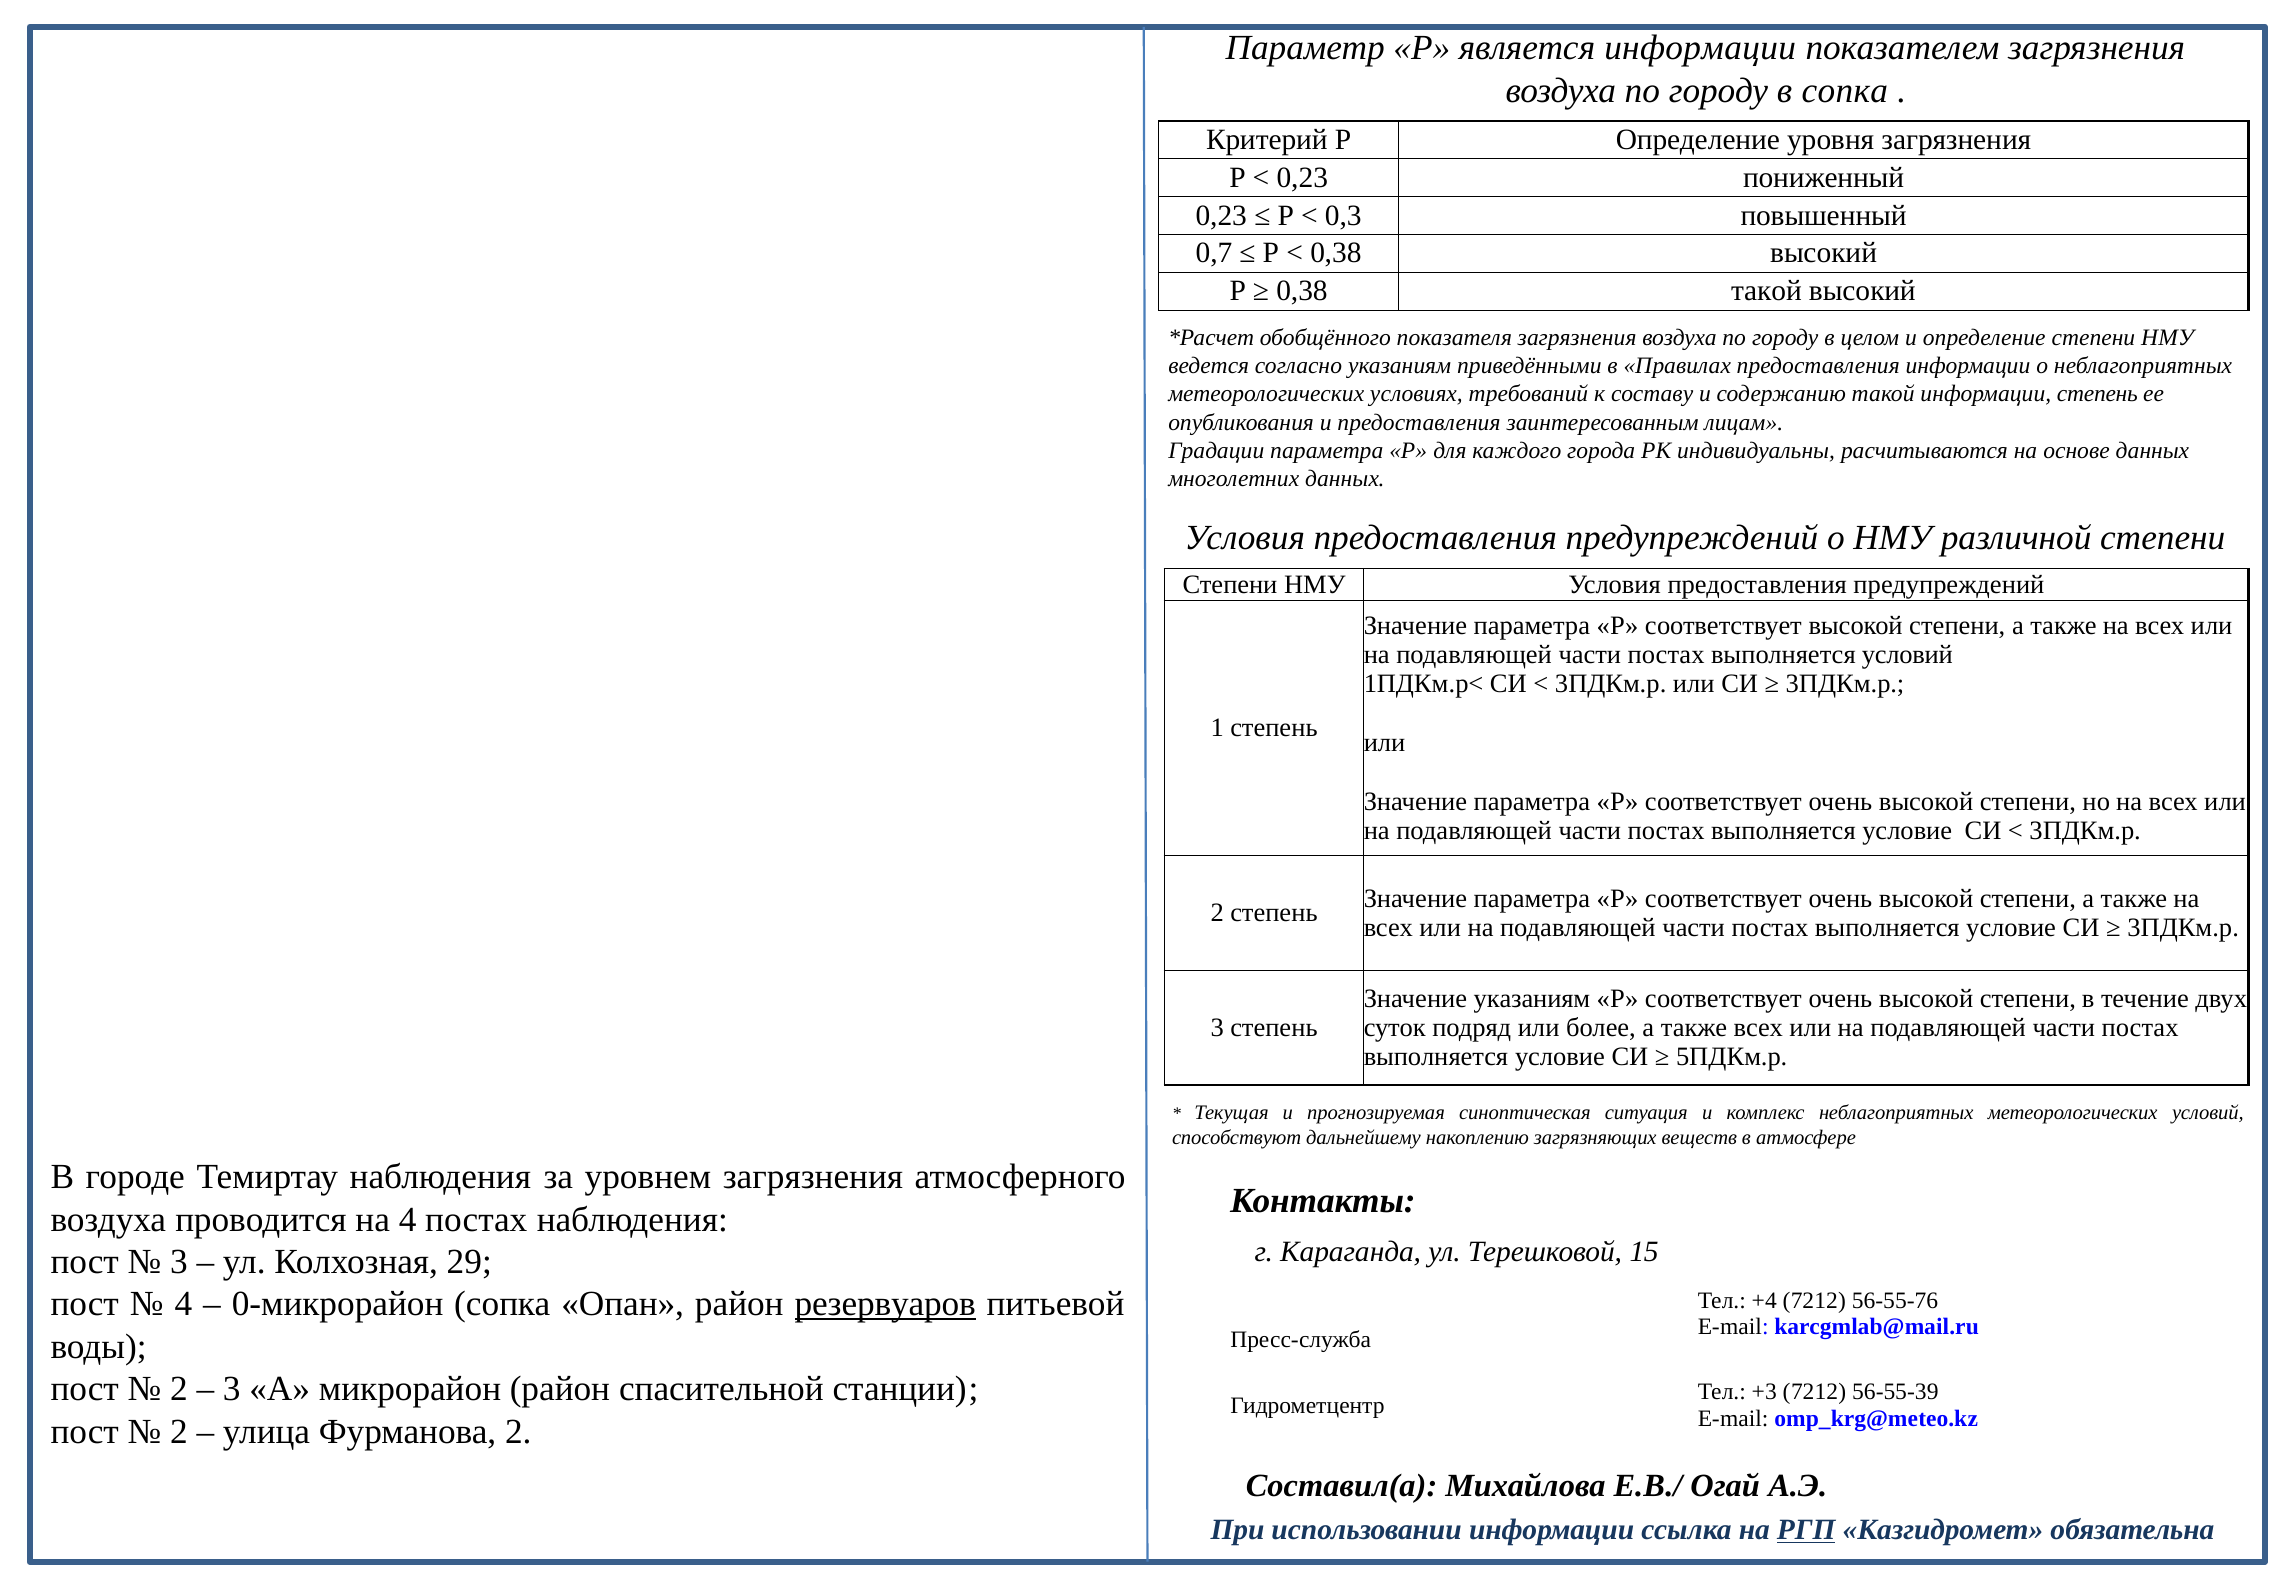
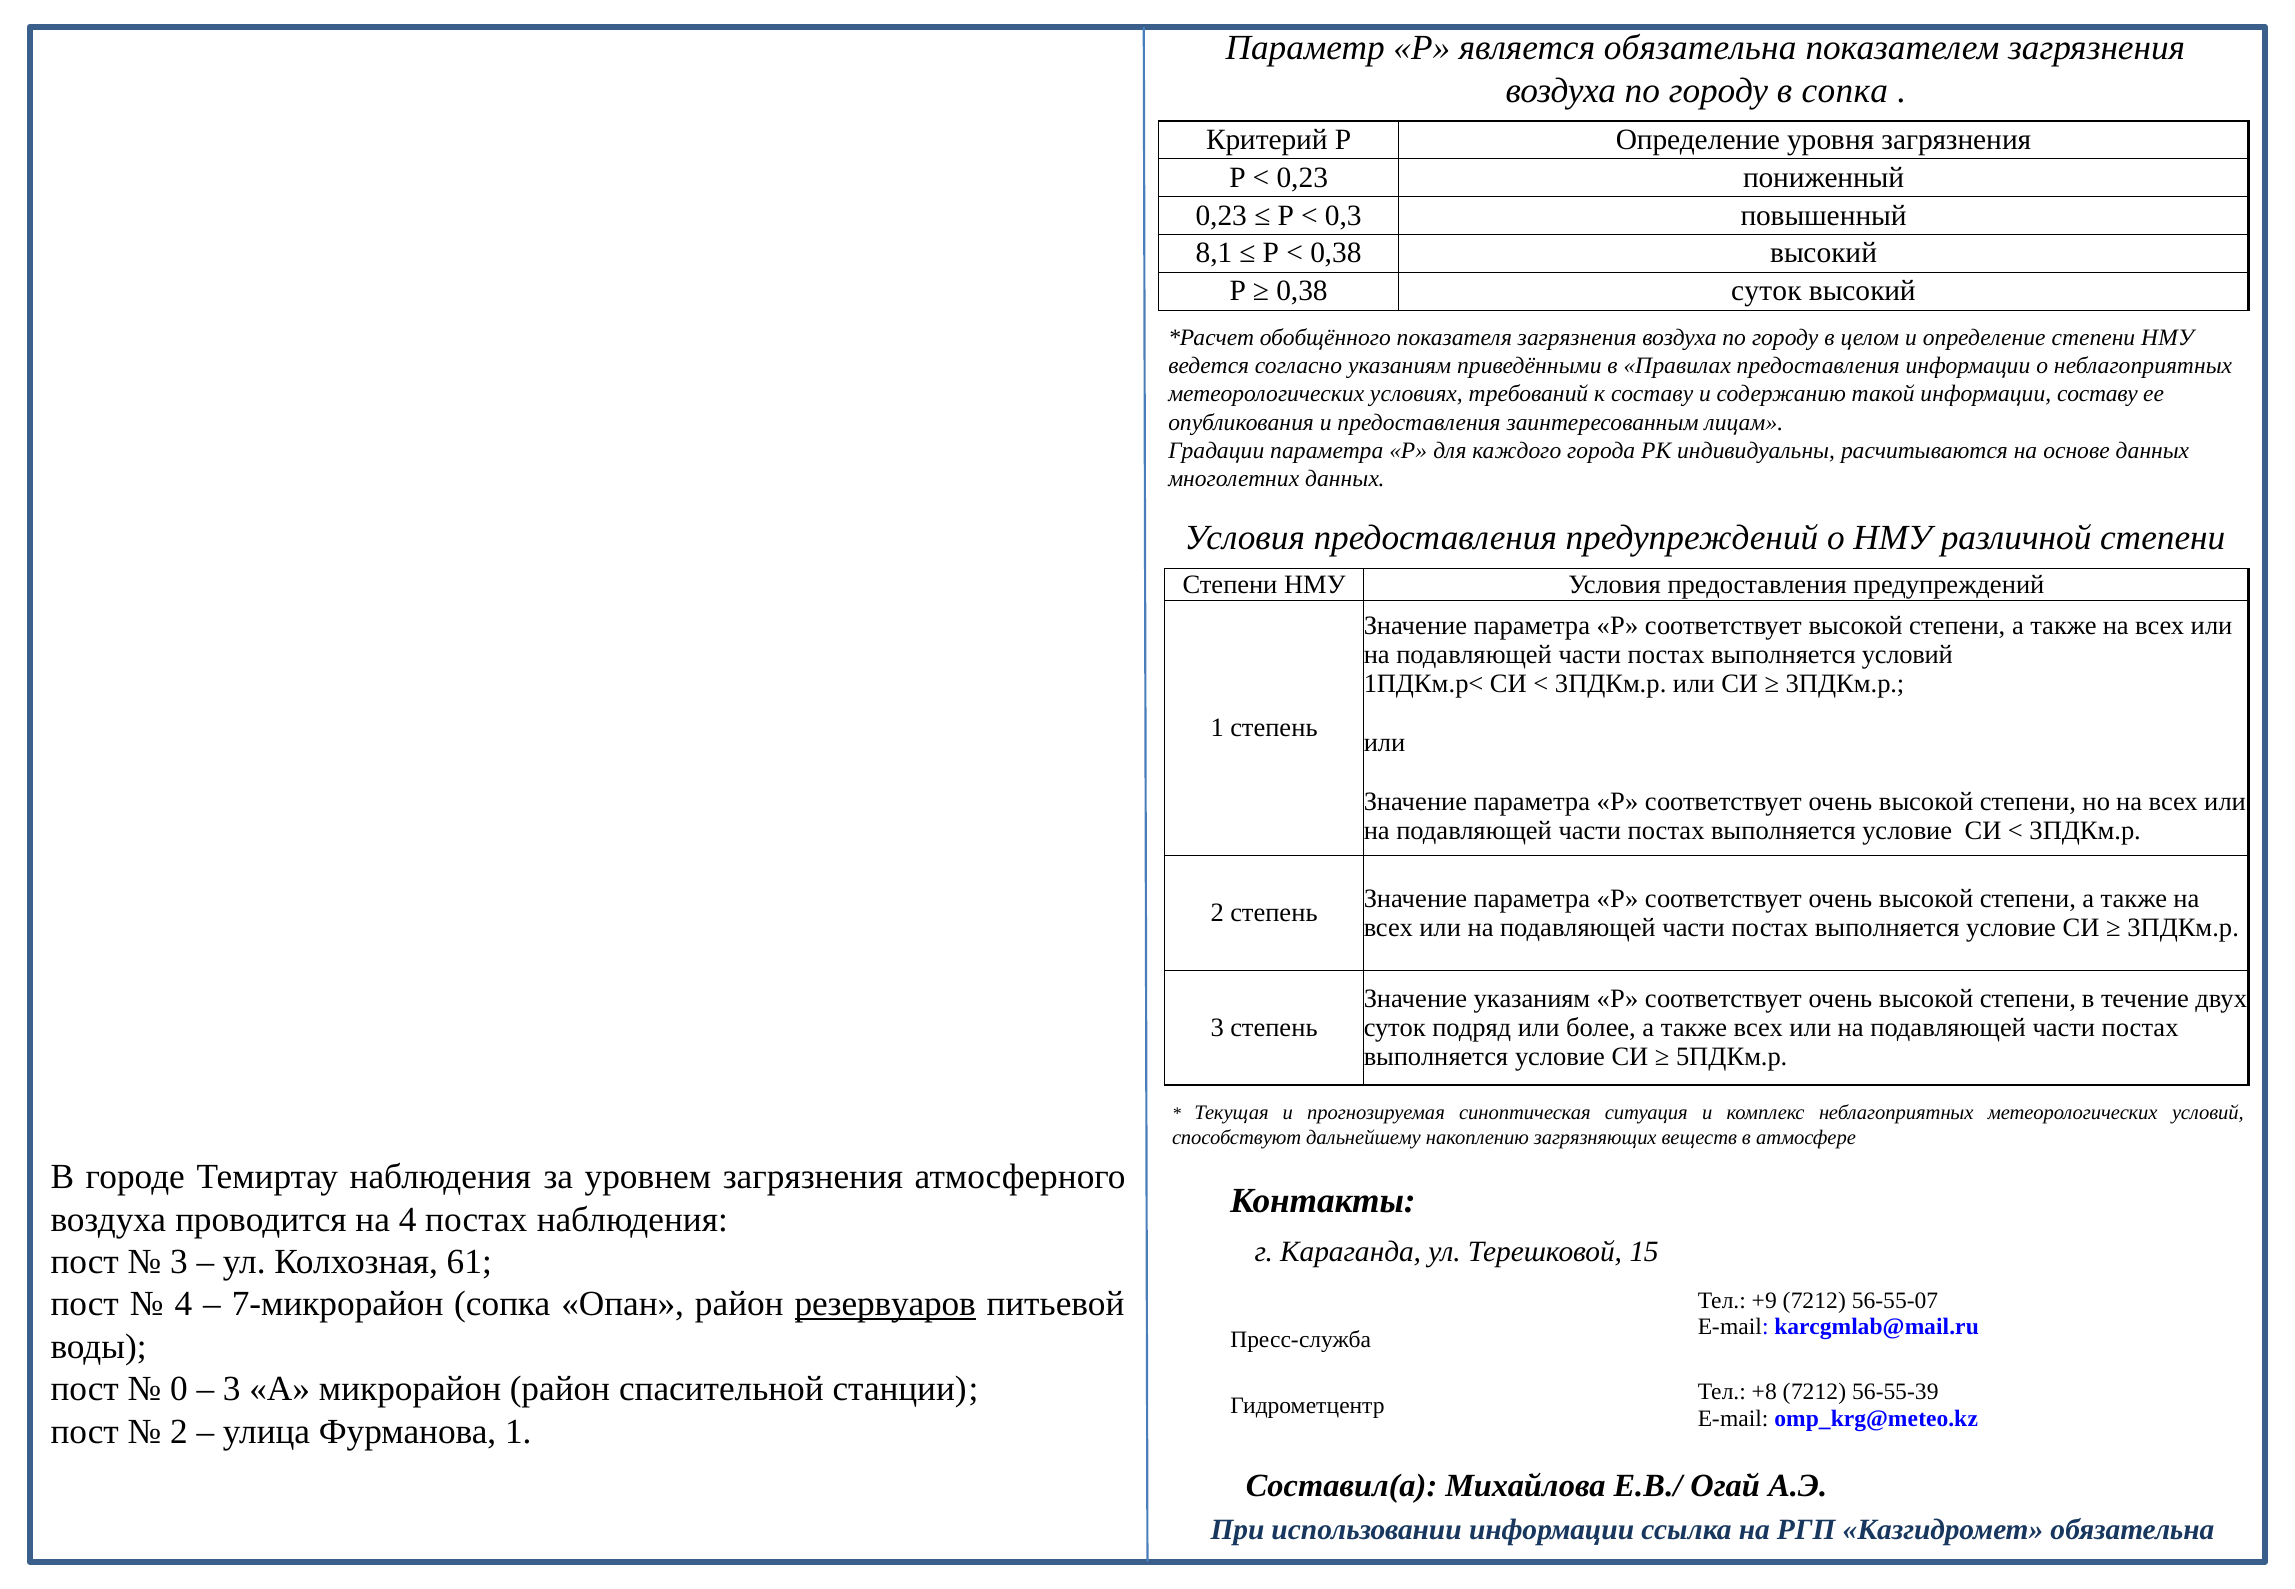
является информации: информации -> обязательна (1700, 48)
0,7: 0,7 -> 8,1 (1214, 253)
0,38 такой: такой -> суток (1766, 291)
информации степень: степень -> составу (2097, 394)
29: 29 -> 61 (469, 1262)
0-микрорайон: 0-микрорайон -> 7-микрорайон (338, 1304)
+4: +4 -> +9 (1764, 1300)
56-55-76: 56-55-76 -> 56-55-07 (1895, 1300)
2: 2 -> 0 (179, 1389)
+3: +3 -> +8 (1764, 1392)
Фурманова 2: 2 -> 1 (518, 1431)
РГП underline: present -> none (1806, 1530)
